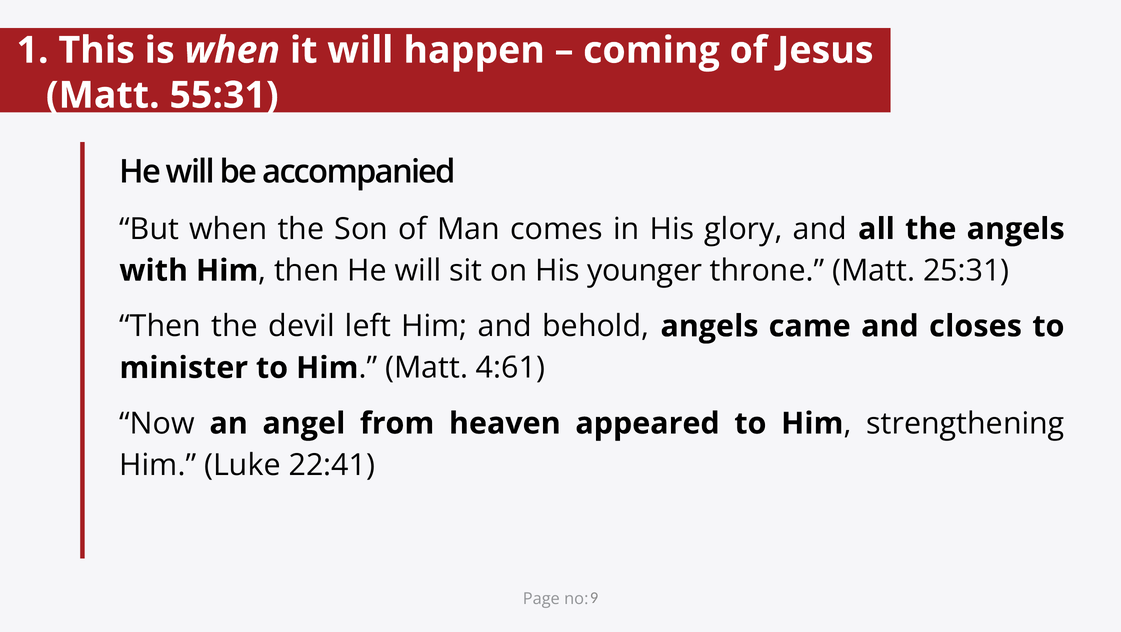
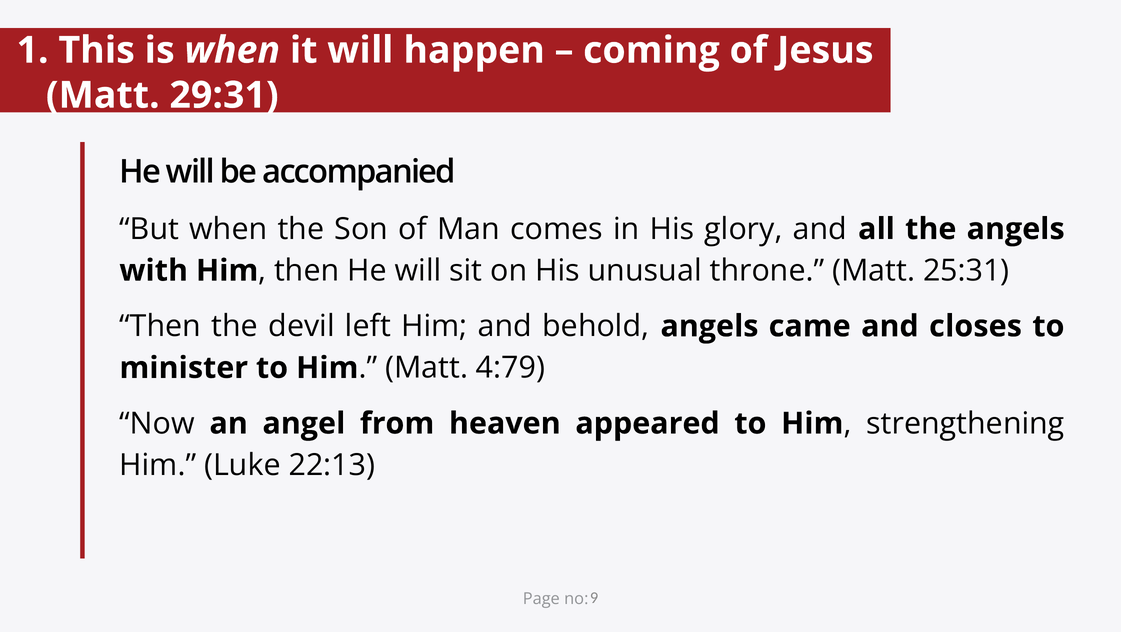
55:31: 55:31 -> 29:31 (224, 95)
younger: younger -> unusual (645, 271)
4:61: 4:61 -> 4:79 (510, 368)
22:41: 22:41 -> 22:13 (332, 465)
